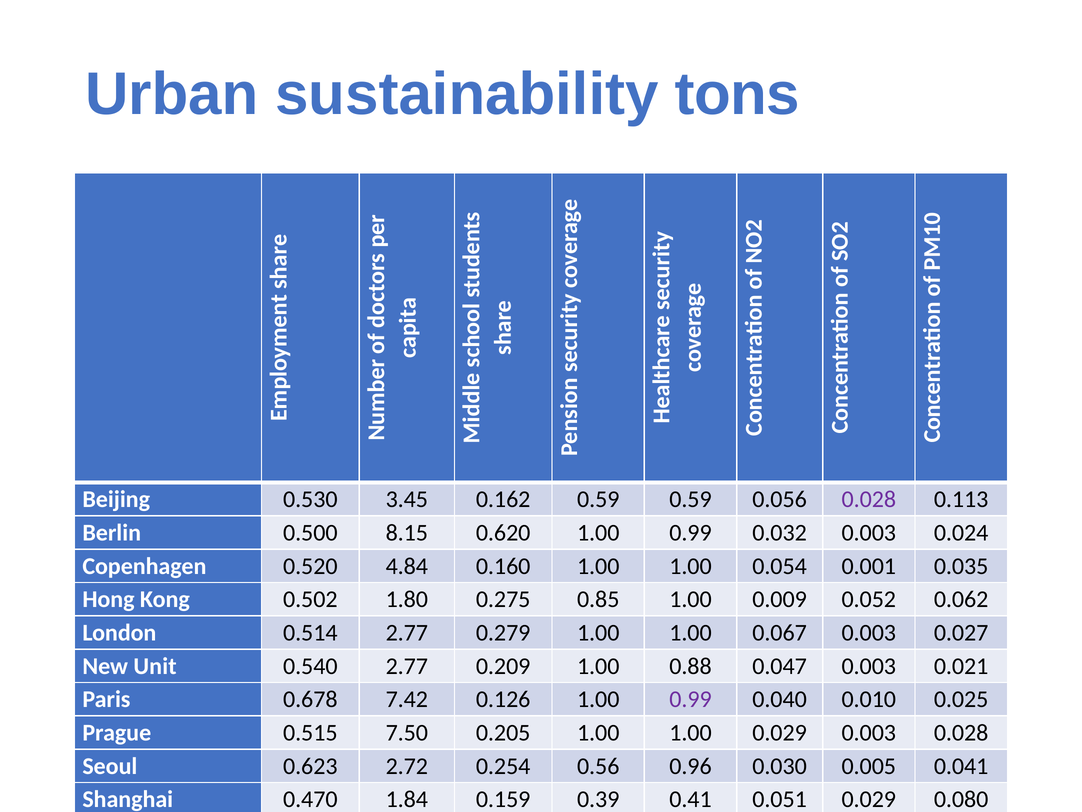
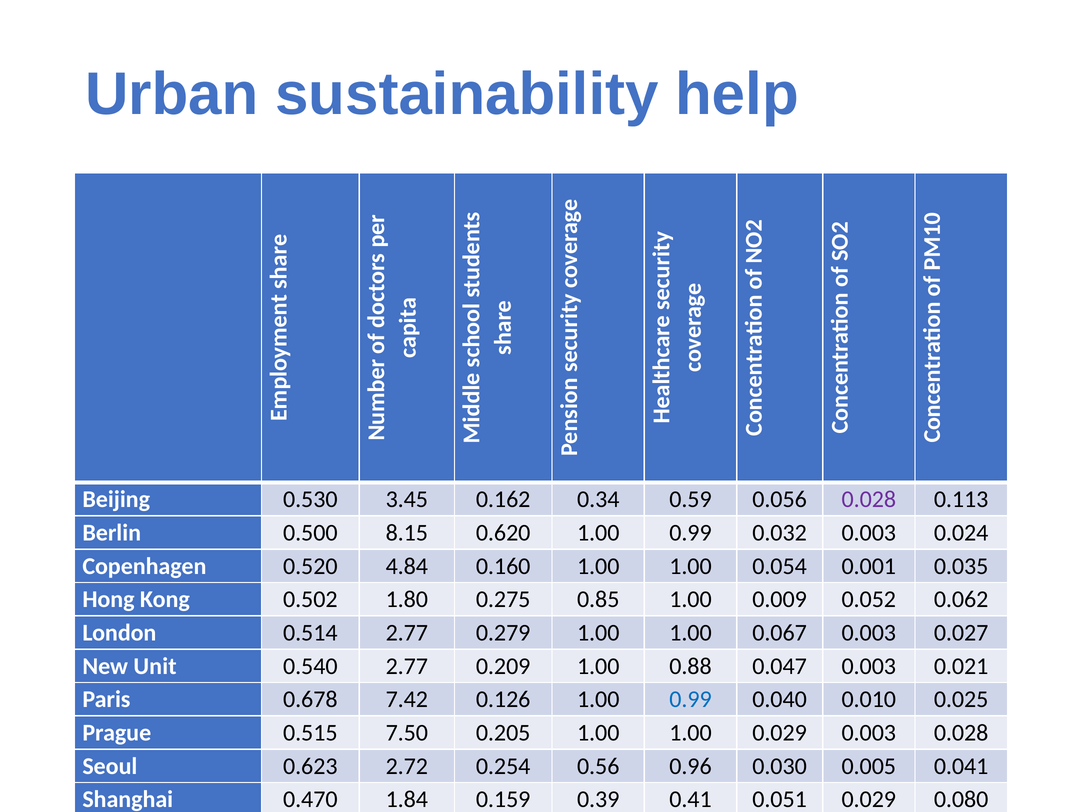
tons: tons -> help (737, 94)
0.162 0.59: 0.59 -> 0.34 (598, 499)
0.99 colour: purple -> blue (691, 699)
